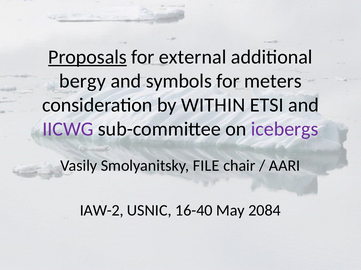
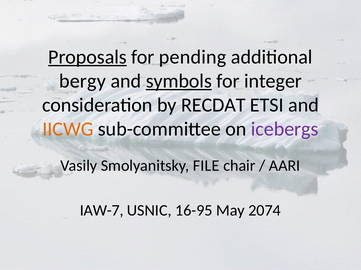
external: external -> pending (193, 57)
symbols underline: none -> present (179, 81)
meters: meters -> integer (273, 81)
WITHIN: WITHIN -> RECDAT (213, 105)
IICWG colour: purple -> orange (68, 129)
IAW-2: IAW-2 -> IAW-7 (102, 211)
16-40: 16-40 -> 16-95 (194, 211)
2084: 2084 -> 2074 (265, 211)
